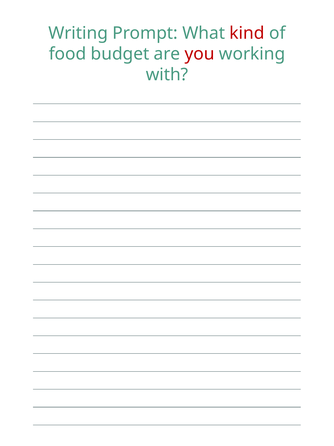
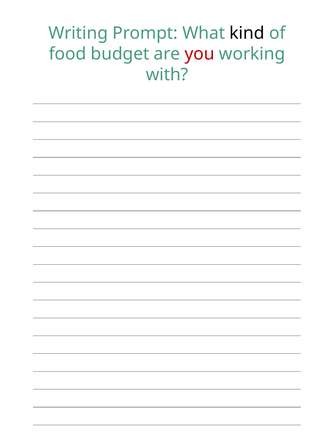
kind colour: red -> black (247, 33)
